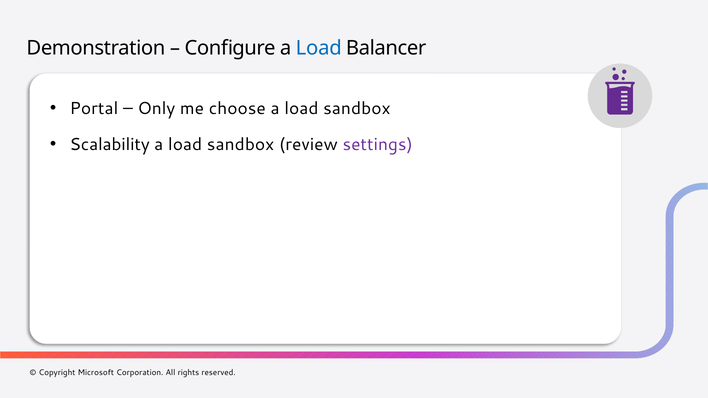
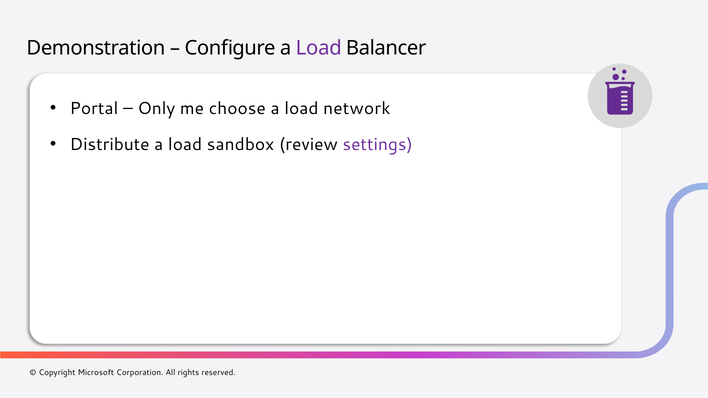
Load colour: blue -> purple (319, 48)
choose a load sandbox: sandbox -> network (357, 109)
Scalability: Scalability -> Distribute (110, 144)
